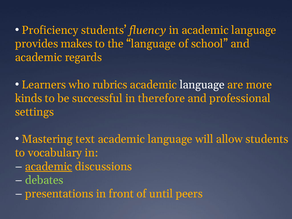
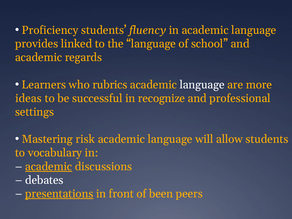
makes: makes -> linked (77, 44)
kinds: kinds -> ideas (29, 98)
therefore: therefore -> recognize (162, 98)
text: text -> risk (85, 139)
debates colour: light green -> white (44, 180)
presentations underline: none -> present (59, 194)
until: until -> been (161, 194)
